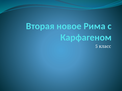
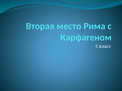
новое: новое -> место (69, 26)
